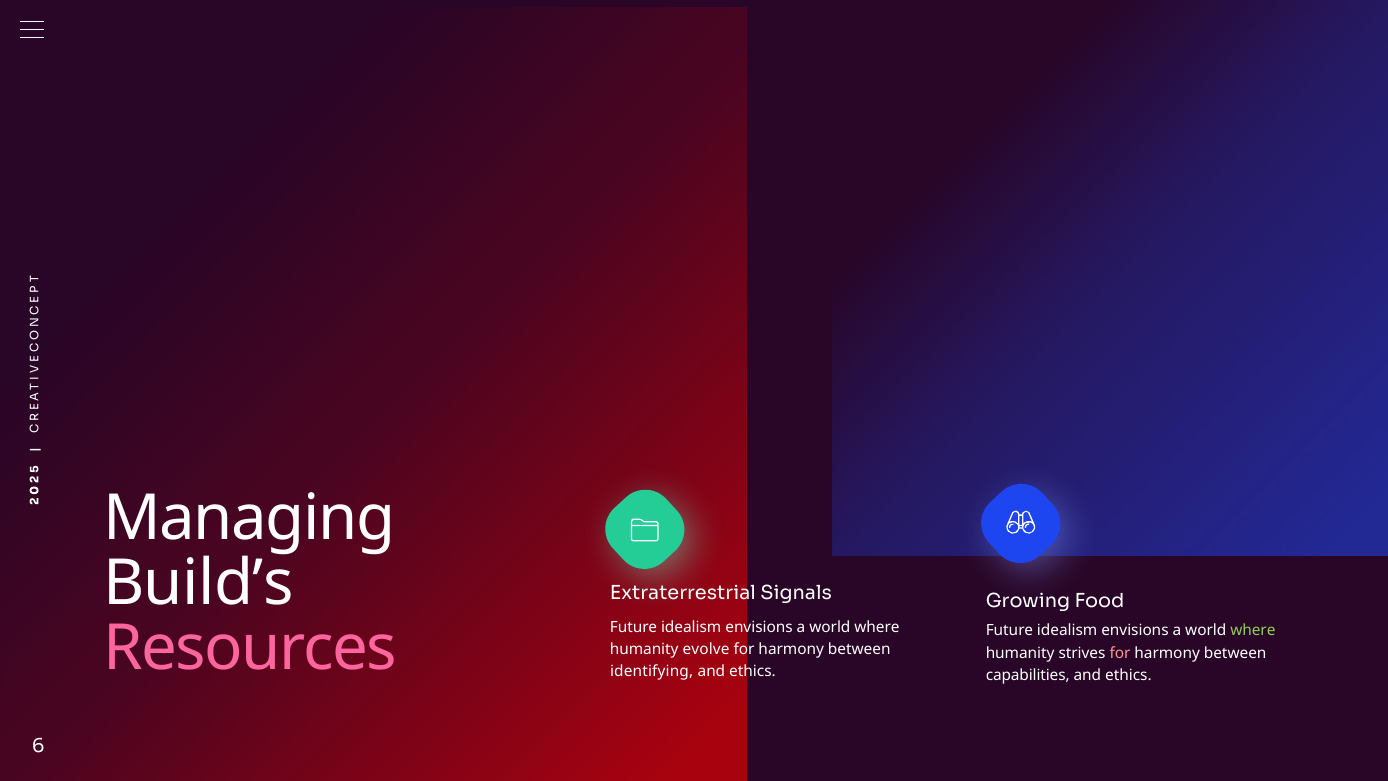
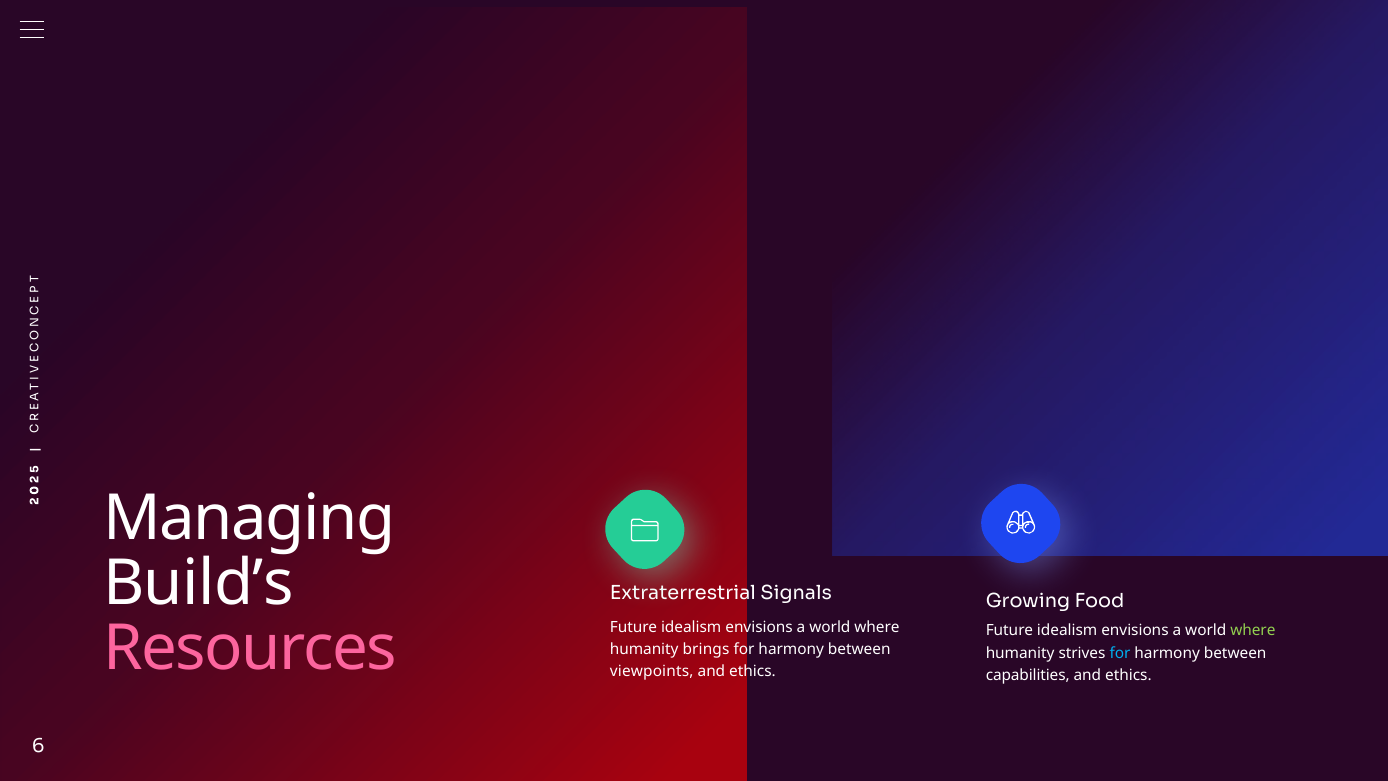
evolve: evolve -> brings (706, 649)
for colour: pink -> light blue (1120, 653)
identifying: identifying -> viewpoints (652, 671)
